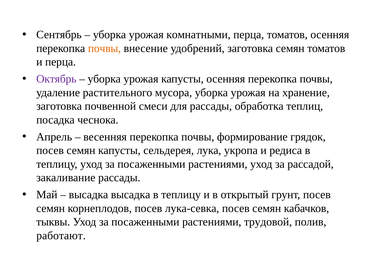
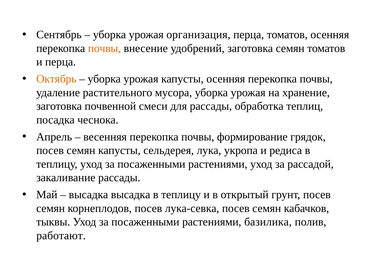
комнатными: комнатными -> организация (198, 35)
Октябрь colour: purple -> orange (56, 79)
трудовой: трудовой -> базилика (268, 222)
